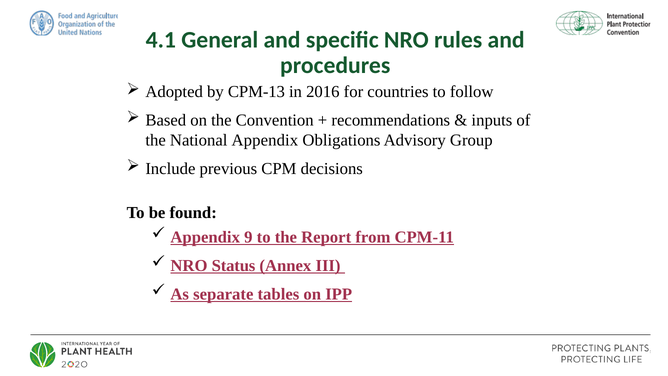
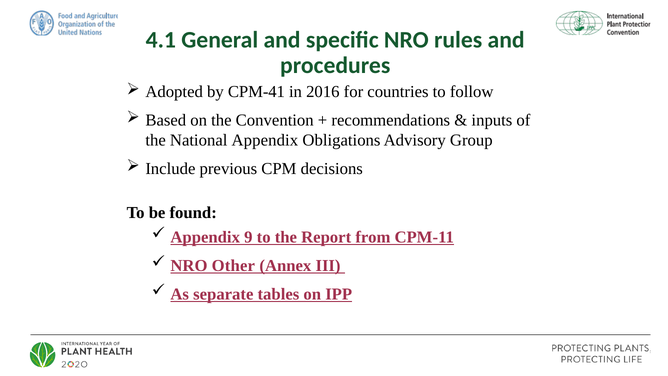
CPM-13: CPM-13 -> CPM-41 (256, 92)
Status: Status -> Other (233, 265)
